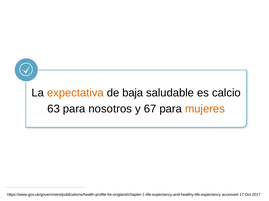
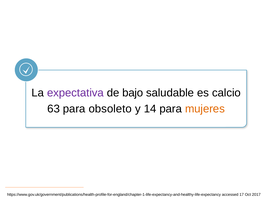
expectativa colour: orange -> purple (75, 93)
baja: baja -> bajo (133, 93)
nosotros: nosotros -> obsoleto (110, 109)
67: 67 -> 14 (150, 109)
